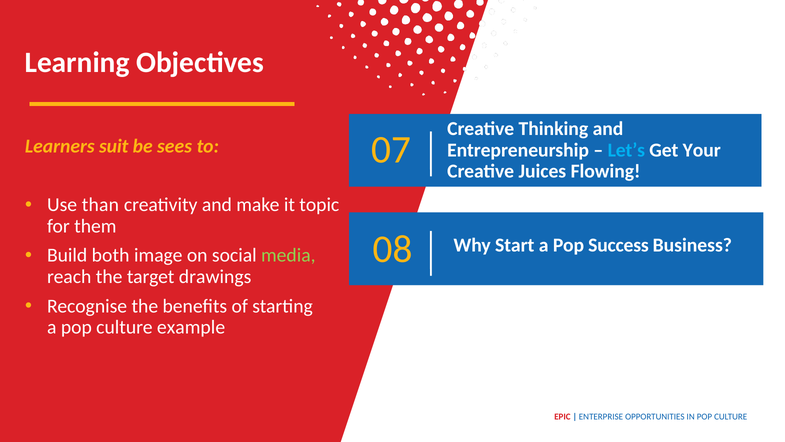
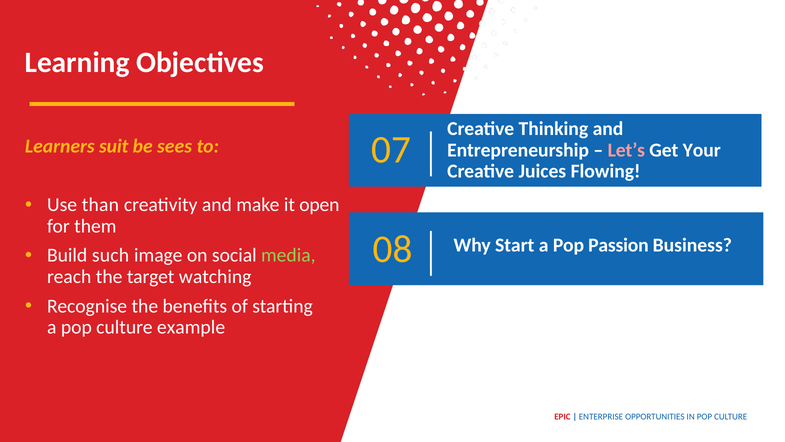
Let’s colour: light blue -> pink (626, 150)
topic: topic -> open (319, 205)
Success: Success -> Passion (618, 245)
both: both -> such (111, 255)
drawings: drawings -> watching (215, 276)
